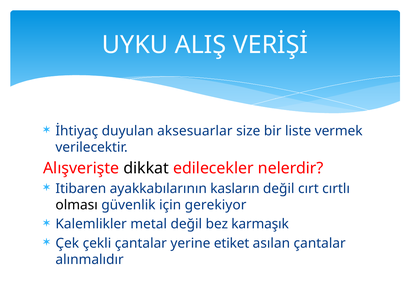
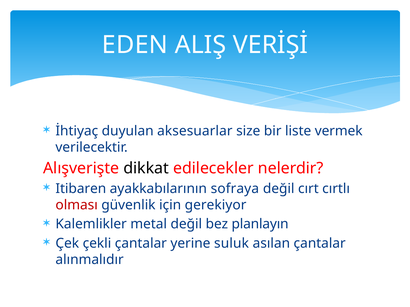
UYKU: UYKU -> EDEN (135, 45)
kasların: kasların -> sofraya (235, 189)
olması colour: black -> red (77, 205)
karmaşık: karmaşık -> planlayın (260, 225)
etiket: etiket -> suluk (231, 244)
